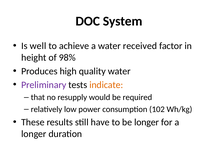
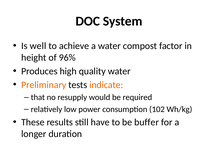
received: received -> compost (140, 46)
98%: 98% -> 96% (67, 57)
Preliminary colour: purple -> orange (44, 85)
be longer: longer -> buffer (147, 122)
